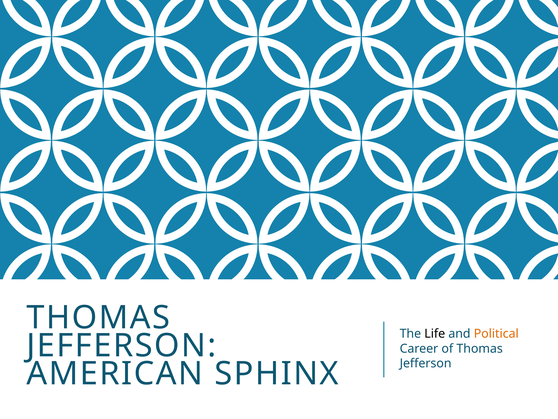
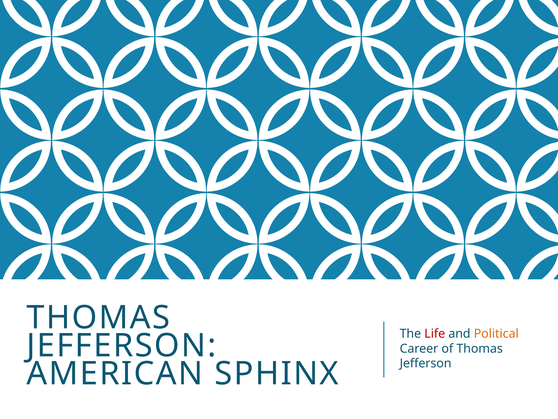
Life colour: black -> red (435, 333)
